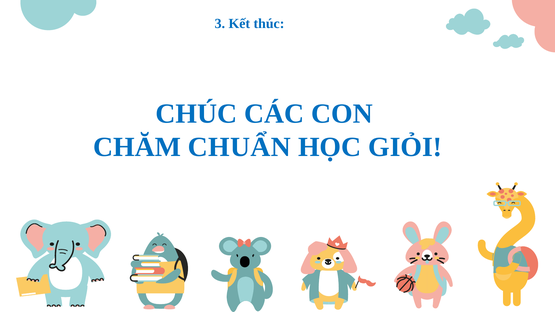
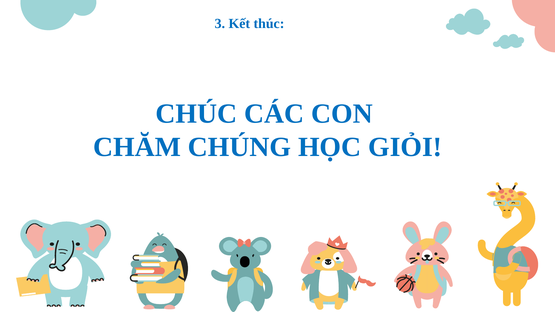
CHUẨN: CHUẨN -> CHÚNG (240, 147)
